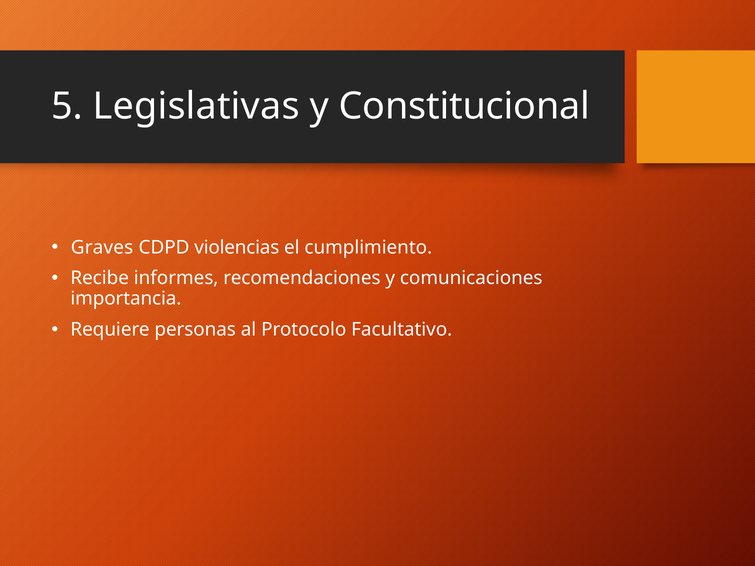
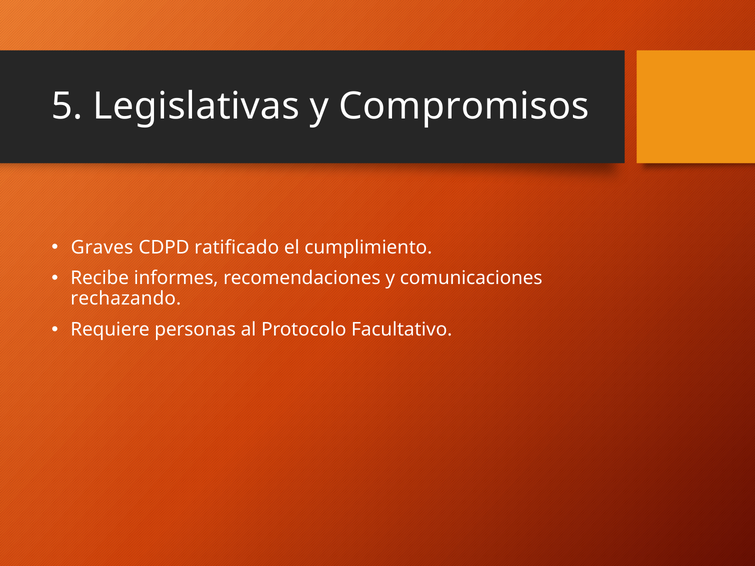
Constitucional: Constitucional -> Compromisos (464, 107)
violencias: violencias -> ratificado (237, 247)
importancia: importancia -> rechazando (126, 299)
